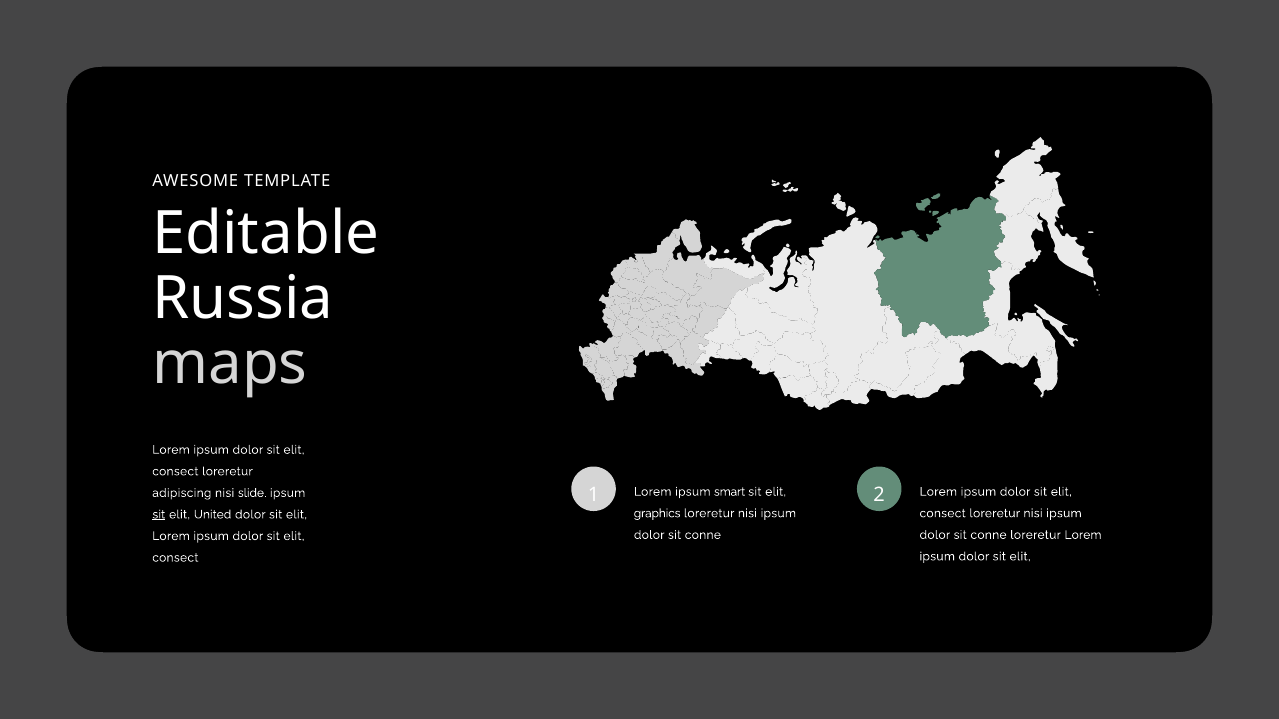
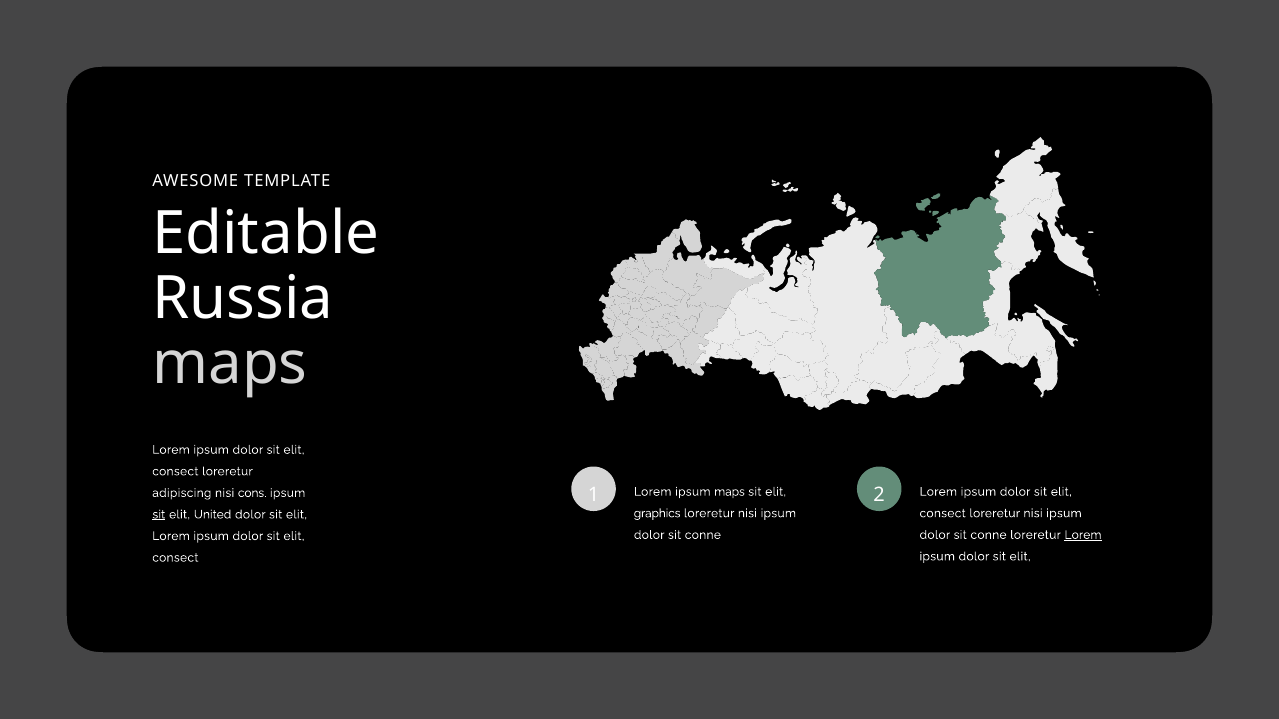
ipsum smart: smart -> maps (730, 492)
slide: slide -> cons (252, 493)
Lorem underline: none -> present (1083, 535)
